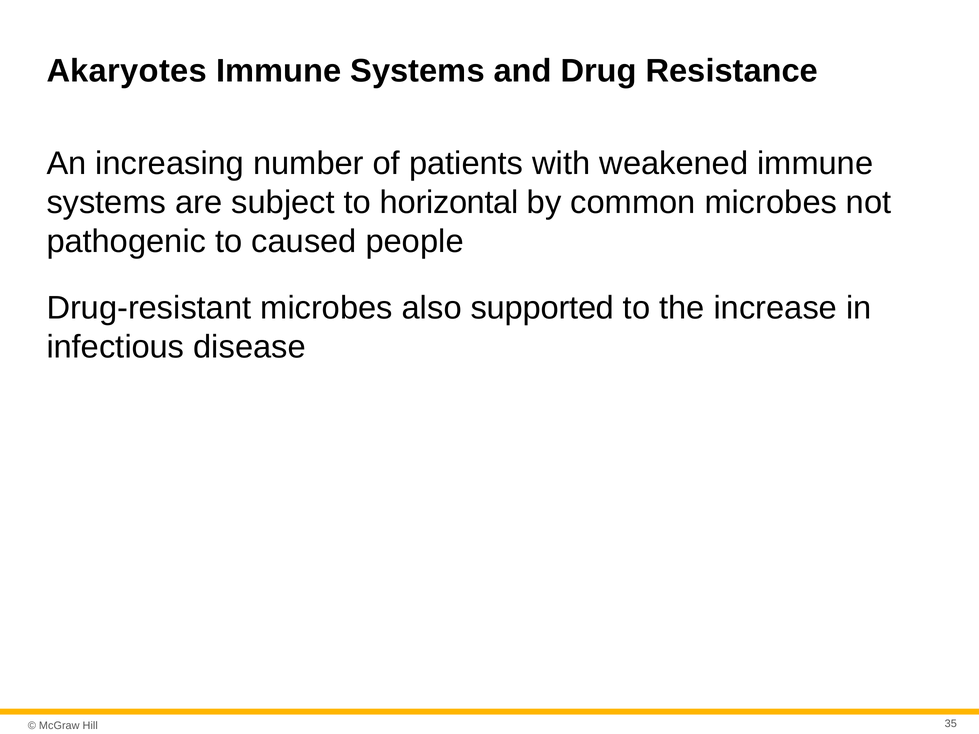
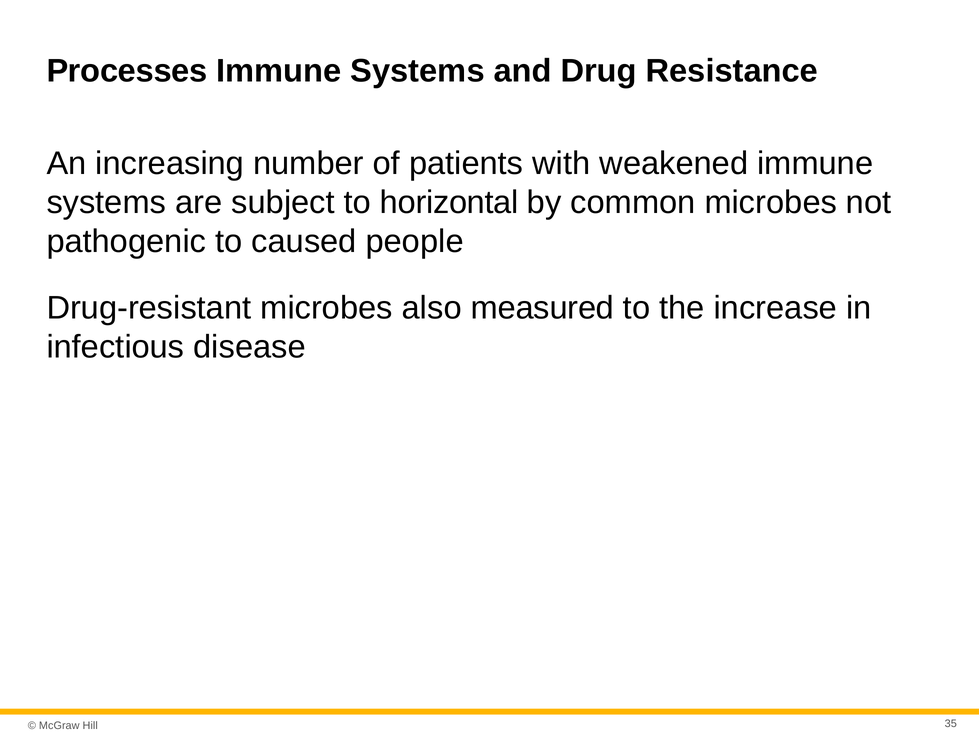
Akaryotes: Akaryotes -> Processes (127, 71)
supported: supported -> measured (542, 308)
